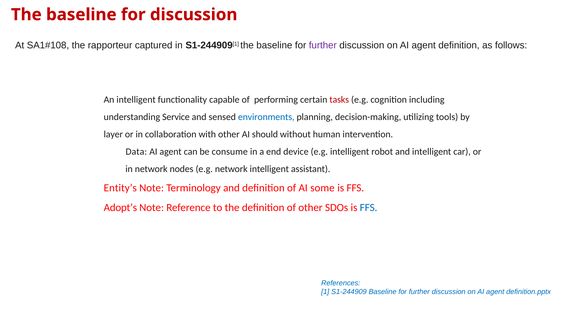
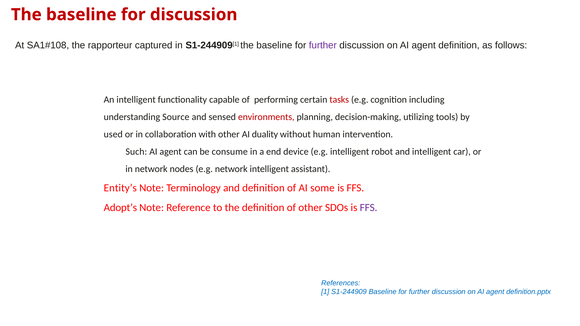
Service: Service -> Source (176, 117)
environments colour: blue -> red (266, 117)
layer: layer -> used (113, 134)
should: should -> duality (265, 134)
Data: Data -> Such (136, 152)
FFS colour: blue -> purple (369, 208)
